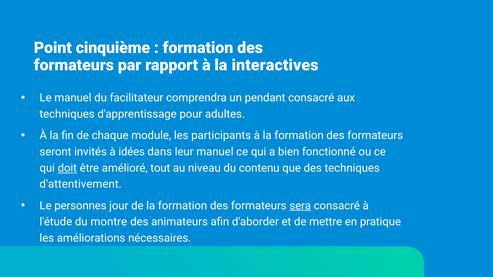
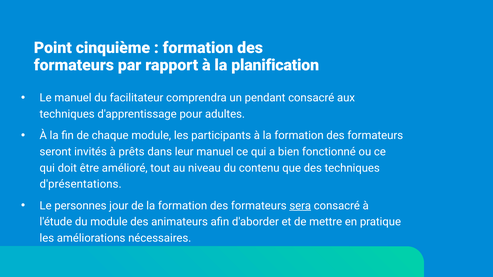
interactives: interactives -> planification (275, 65)
idées: idées -> prêts (132, 152)
doit underline: present -> none (67, 168)
d'attentivement: d'attentivement -> d'présentations (81, 184)
du montre: montre -> module (109, 222)
